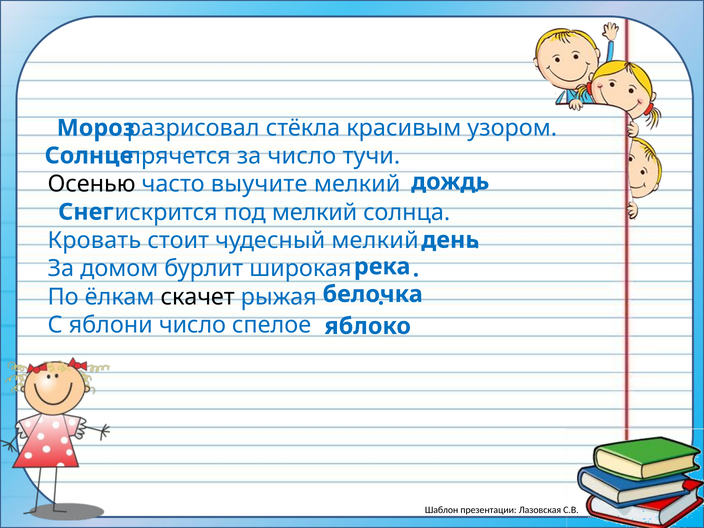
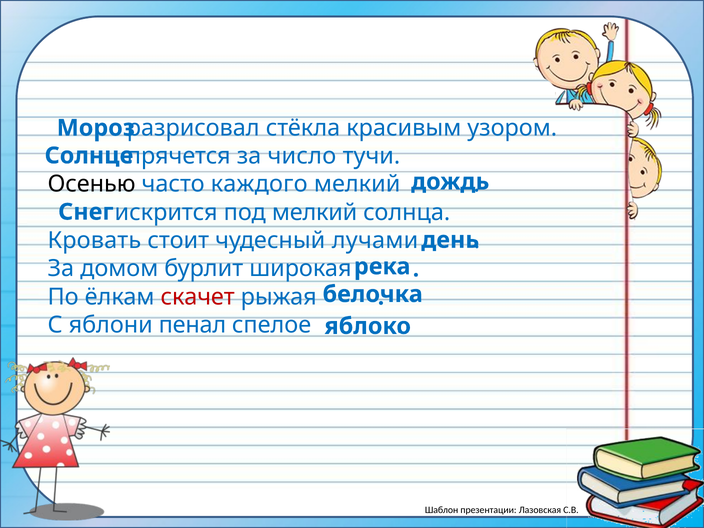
выучите: выучите -> каждого (259, 184)
чудесный мелкий: мелкий -> лучами (375, 241)
скачет colour: black -> red (198, 297)
яблони число: число -> пенал (192, 325)
